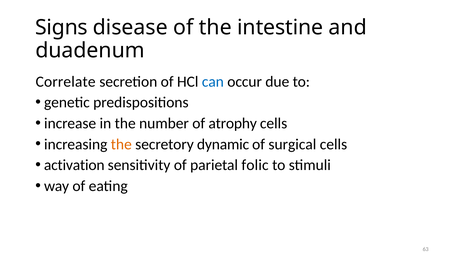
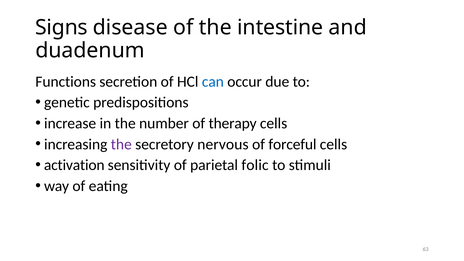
Correlate: Correlate -> Functions (66, 82)
atrophy: atrophy -> therapy (233, 123)
the colour: orange -> purple (121, 144)
dynamic: dynamic -> nervous (223, 144)
surgical: surgical -> forceful (292, 144)
